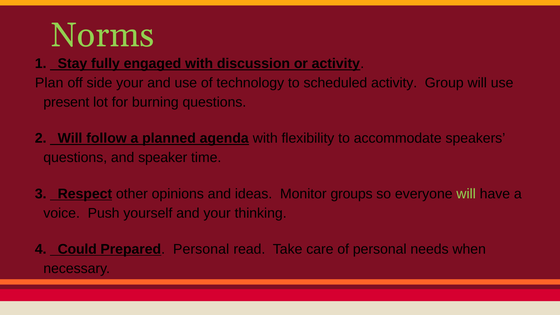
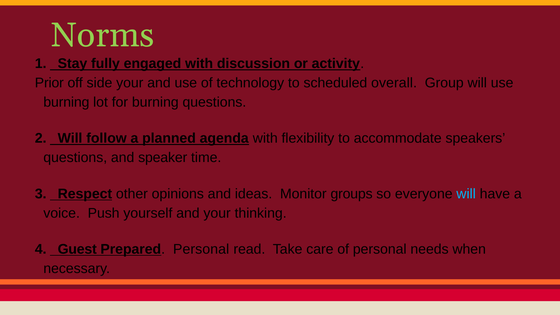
Plan: Plan -> Prior (49, 83)
scheduled activity: activity -> overall (394, 83)
present: present -> burning (66, 102)
will colour: light green -> light blue (466, 194)
Could: Could -> Guest (77, 249)
